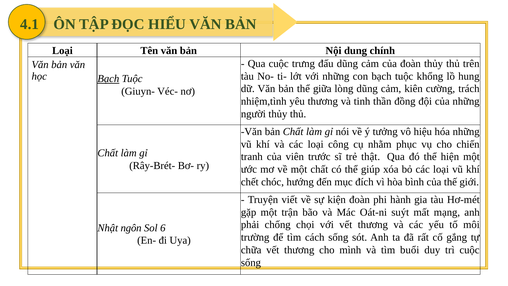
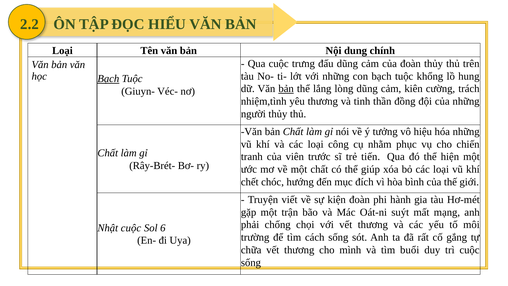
4.1: 4.1 -> 2.2 (30, 24)
bản underline: none -> present (286, 89)
giữa: giữa -> lắng (322, 89)
thật: thật -> tiến (371, 157)
Nhật ngôn: ngôn -> cuộc (131, 228)
